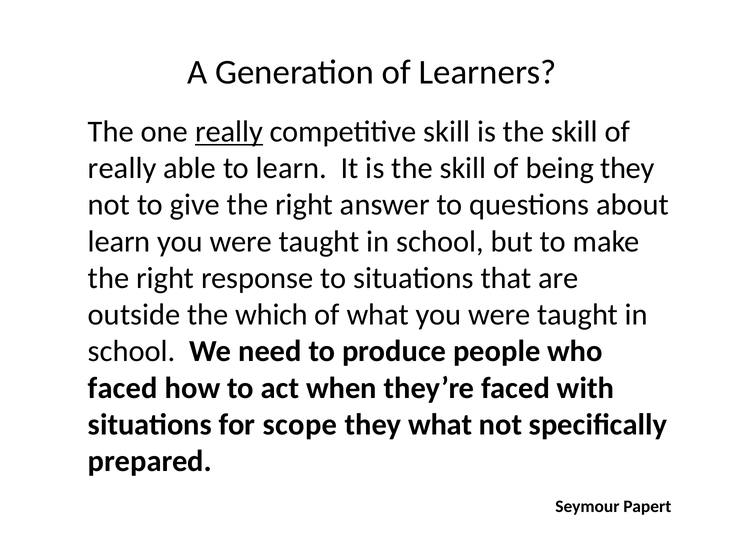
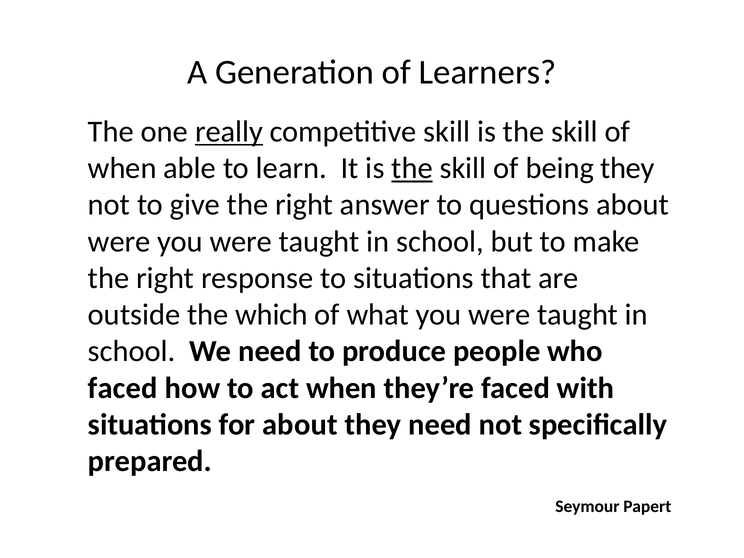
really: really -> when (122, 168)
the underline: none -> present (412, 168)
learn: learn -> were (119, 241)
for scope: scope -> about (300, 425)
they what: what -> need (440, 425)
